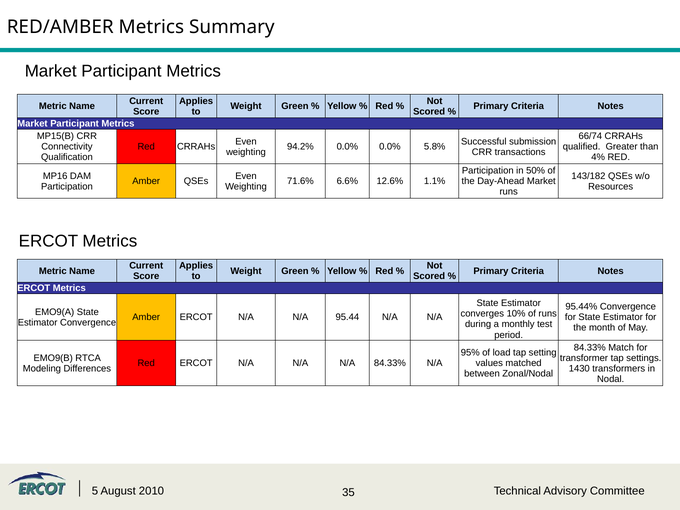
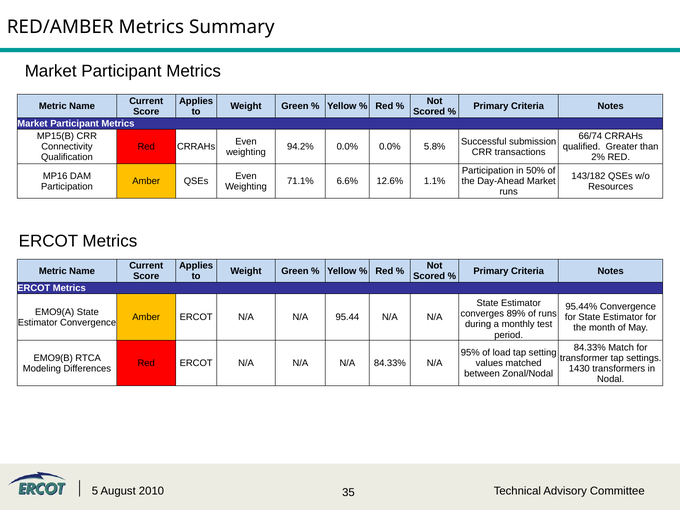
4%: 4% -> 2% (598, 157)
71.6%: 71.6% -> 71.1% (300, 181)
10%: 10% -> 89% (516, 314)
